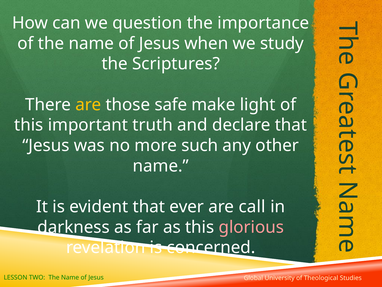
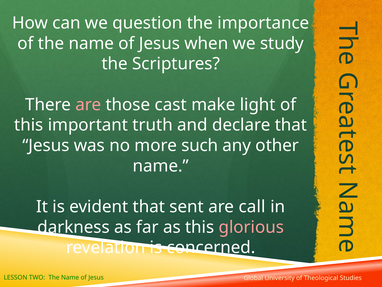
are colour: yellow -> pink (88, 105)
safe: safe -> cast (171, 105)
ever: ever -> sent (187, 206)
